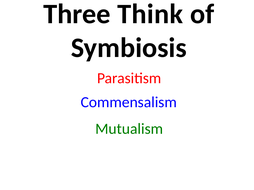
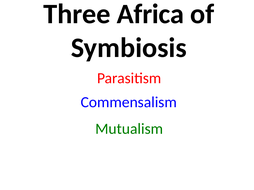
Think: Think -> Africa (150, 14)
